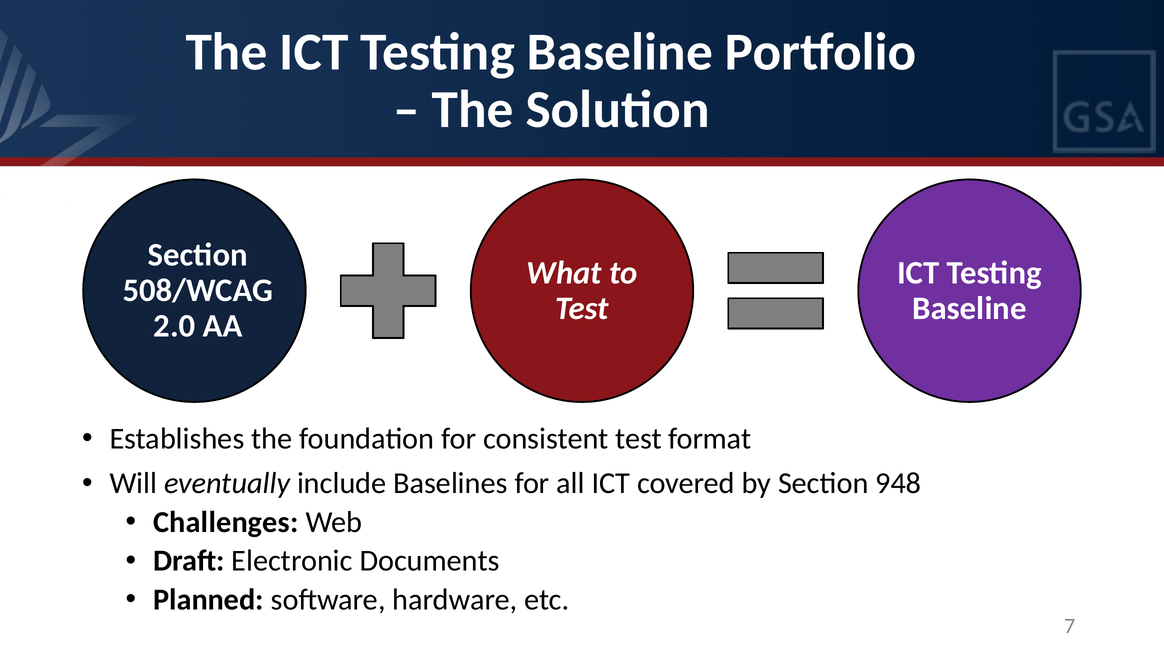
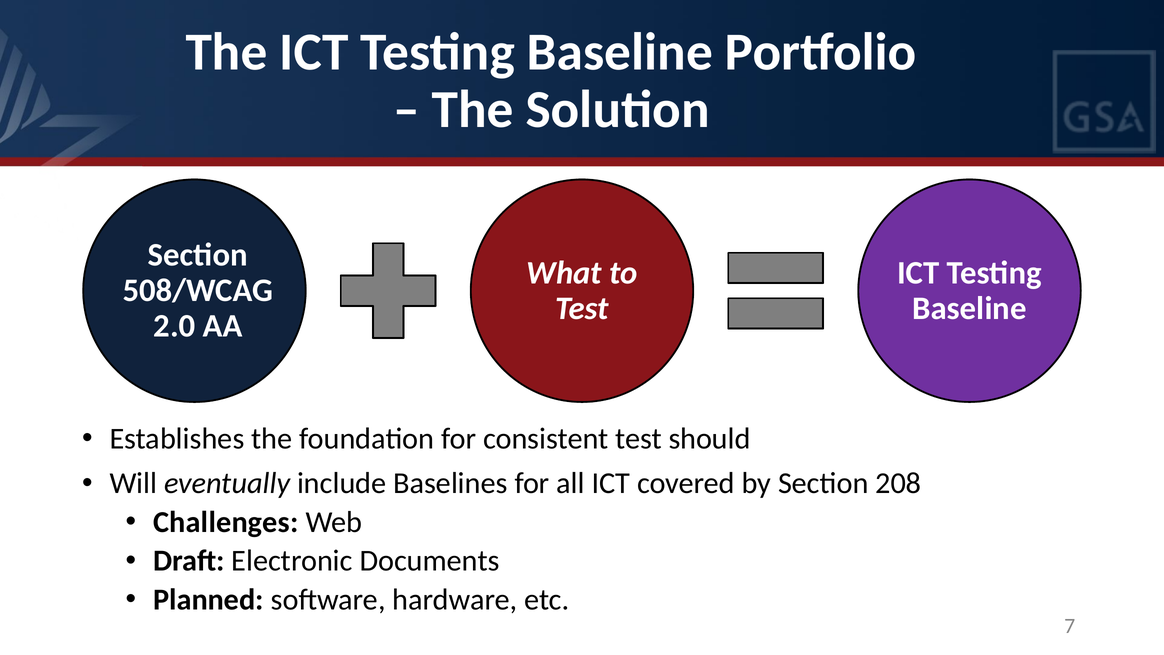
format: format -> should (710, 438)
948: 948 -> 208 (898, 483)
